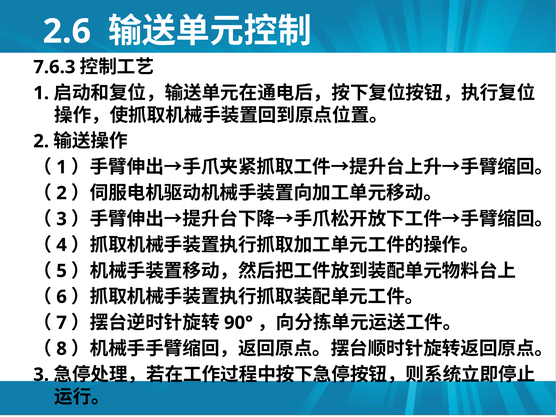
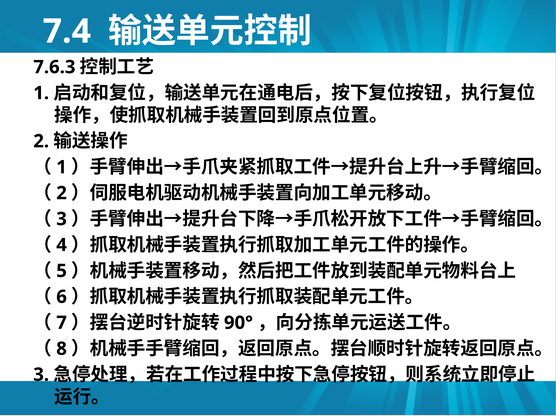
2.6: 2.6 -> 7.4 (67, 31)
